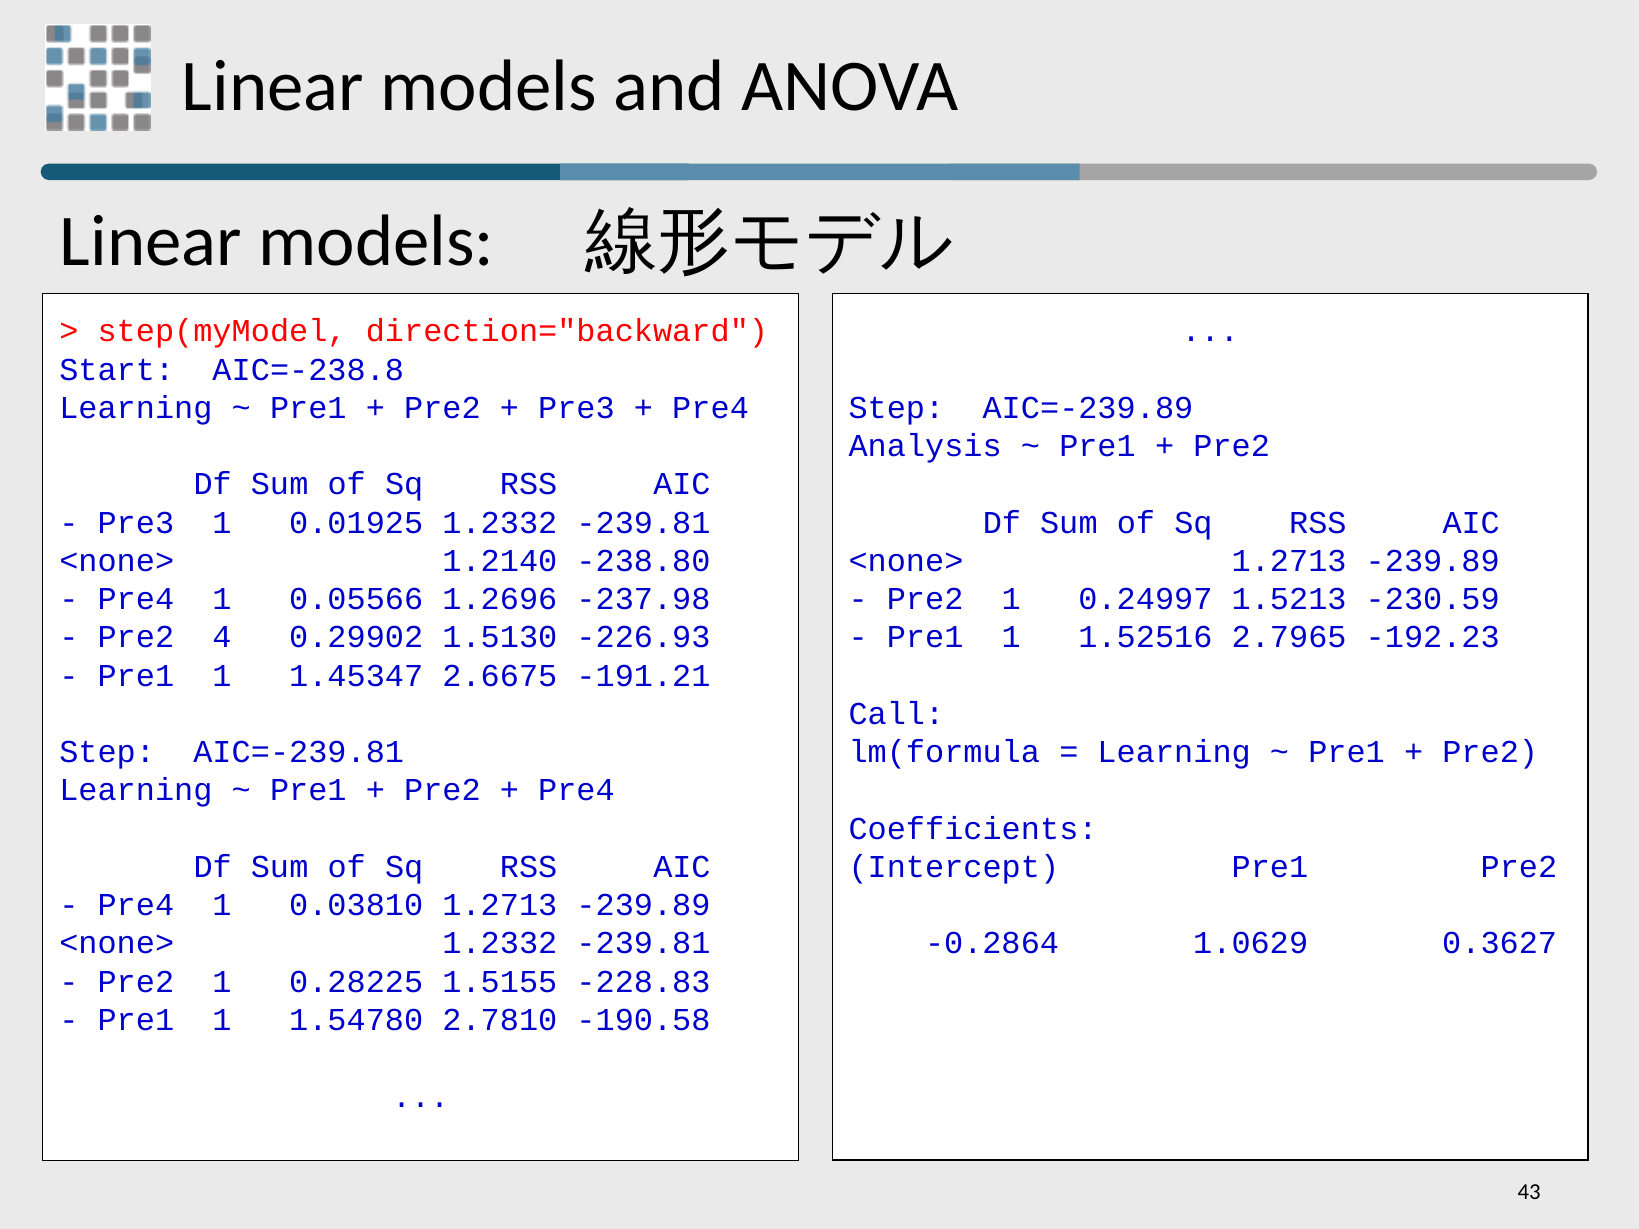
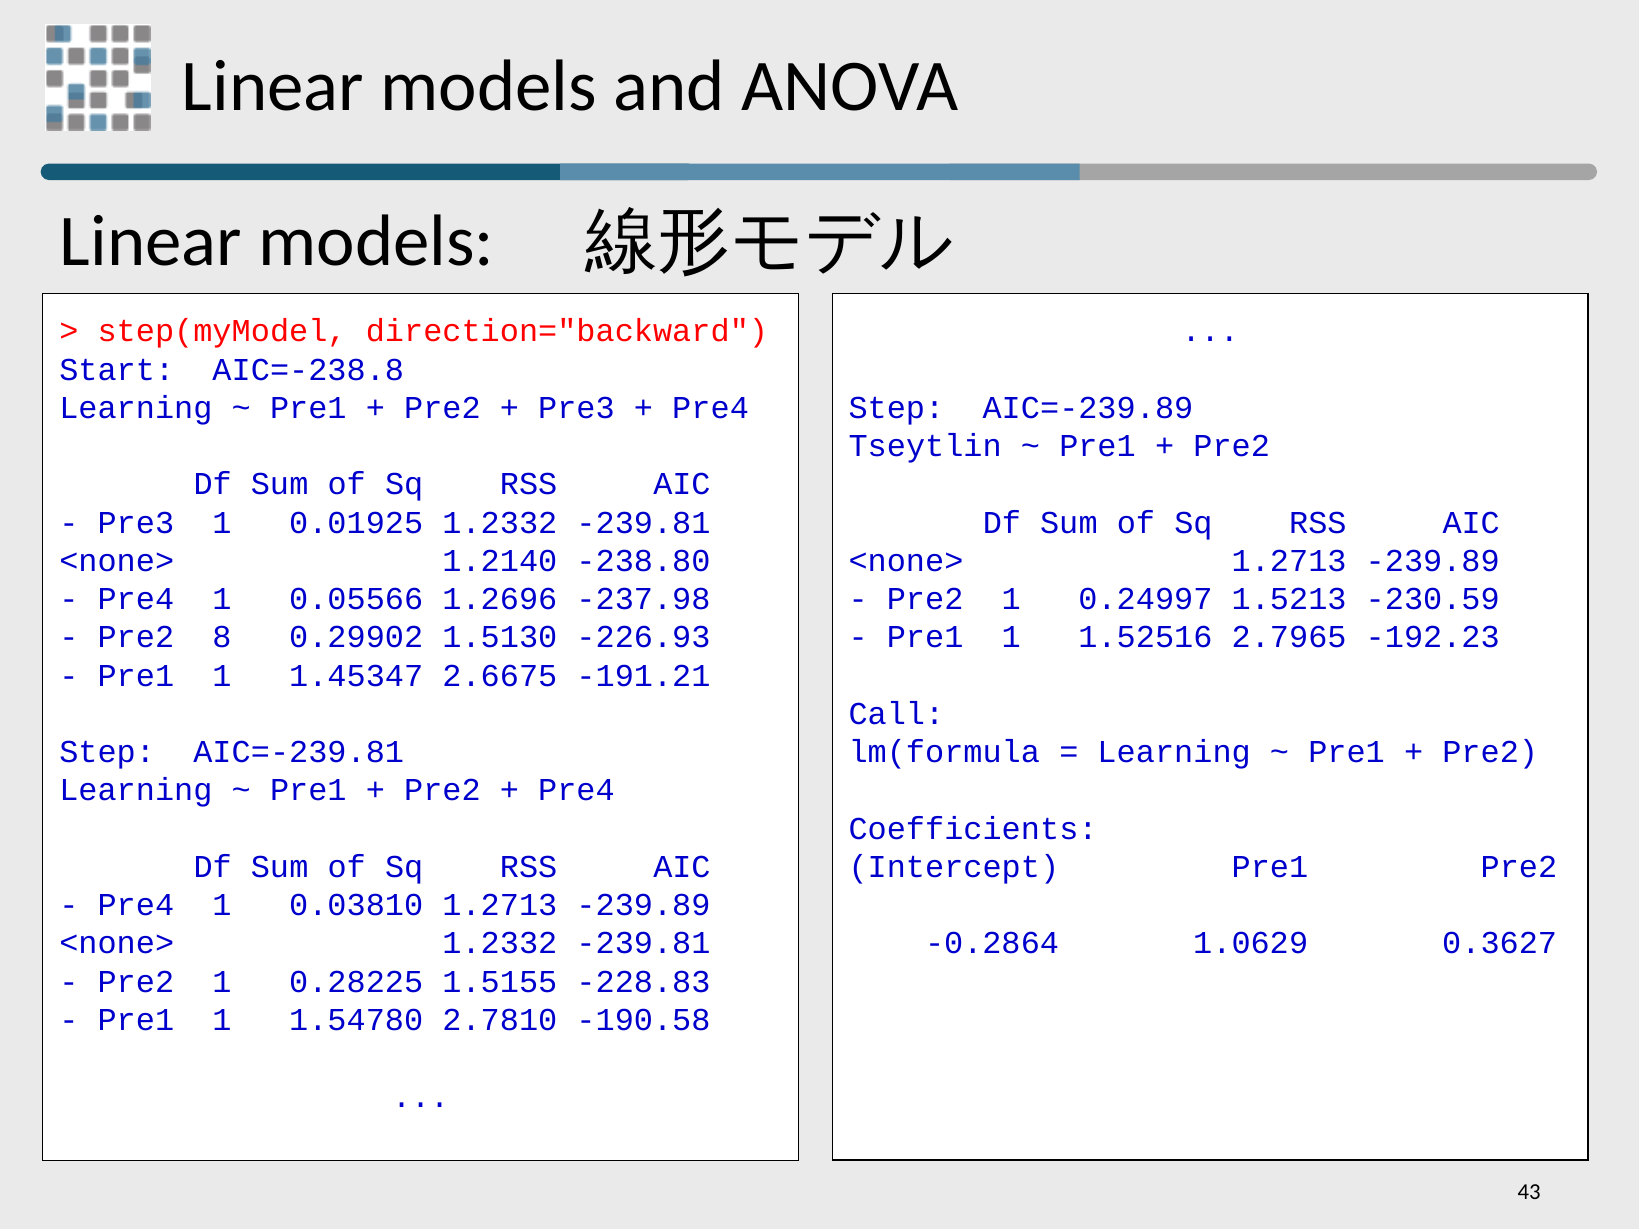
Analysis: Analysis -> Tseytlin (925, 446)
4: 4 -> 8 (222, 638)
